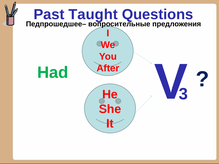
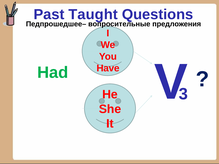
After: After -> Have (108, 68)
